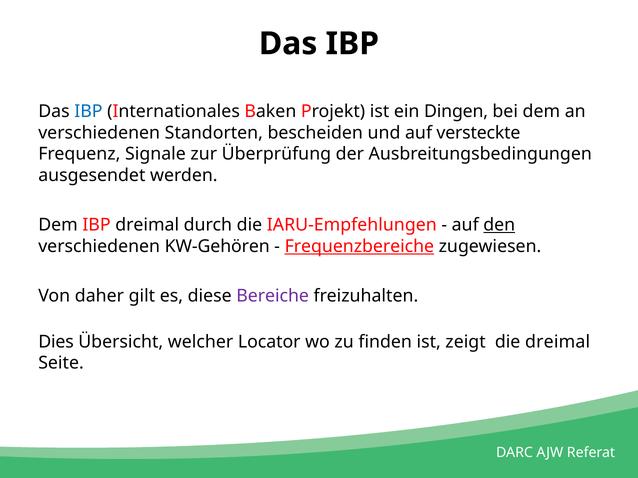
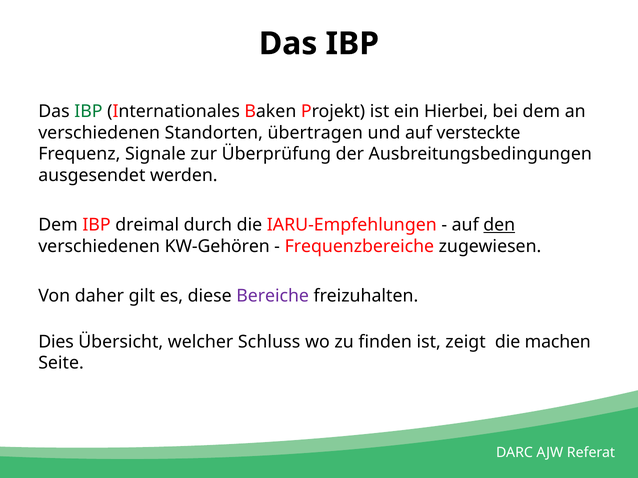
IBP colour: blue -> green (88, 112)
Dingen: Dingen -> Hierbei (456, 112)
bescheiden: bescheiden -> übertragen (315, 133)
Frequenzbereiche underline: present -> none (359, 246)
Locator: Locator -> Schluss (269, 342)
die dreimal: dreimal -> machen (558, 342)
